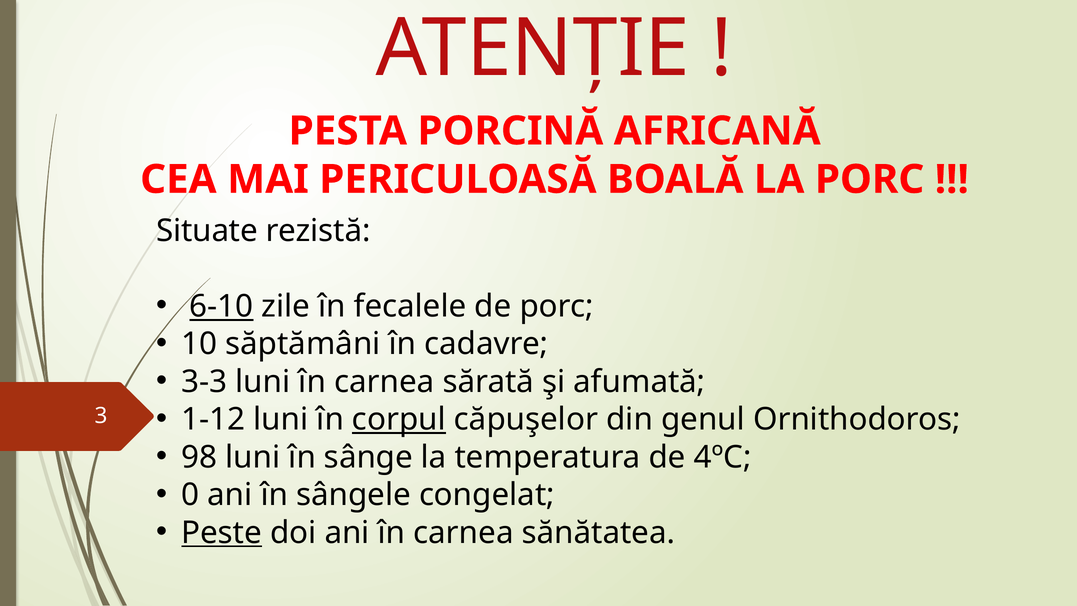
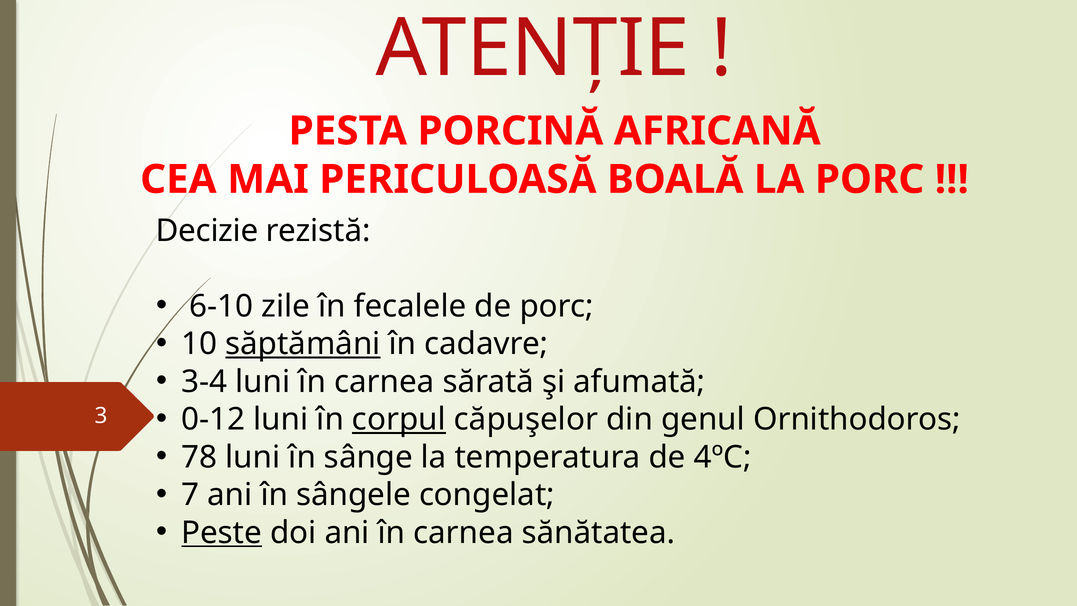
Situate: Situate -> Decizie (207, 231)
6-10 underline: present -> none (221, 306)
săptămâni underline: none -> present (303, 344)
3-3: 3-3 -> 3-4 (204, 382)
1-12: 1-12 -> 0-12 (213, 419)
98: 98 -> 78 (199, 457)
0: 0 -> 7 (190, 495)
